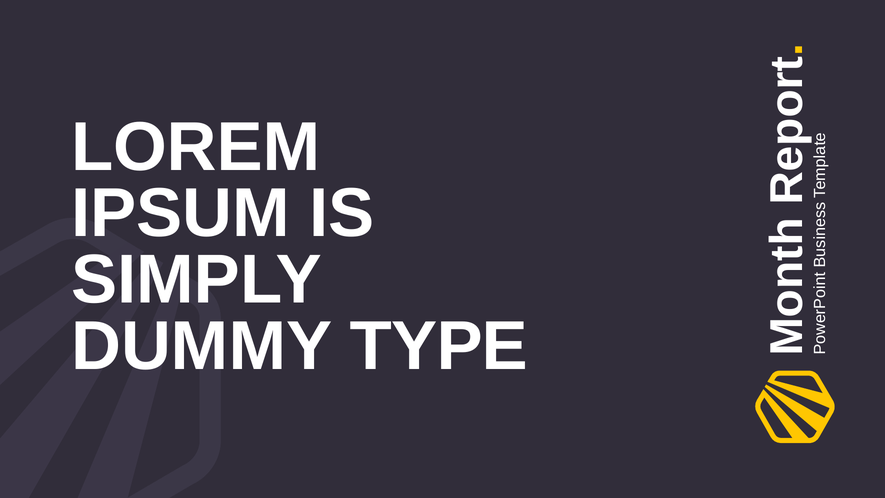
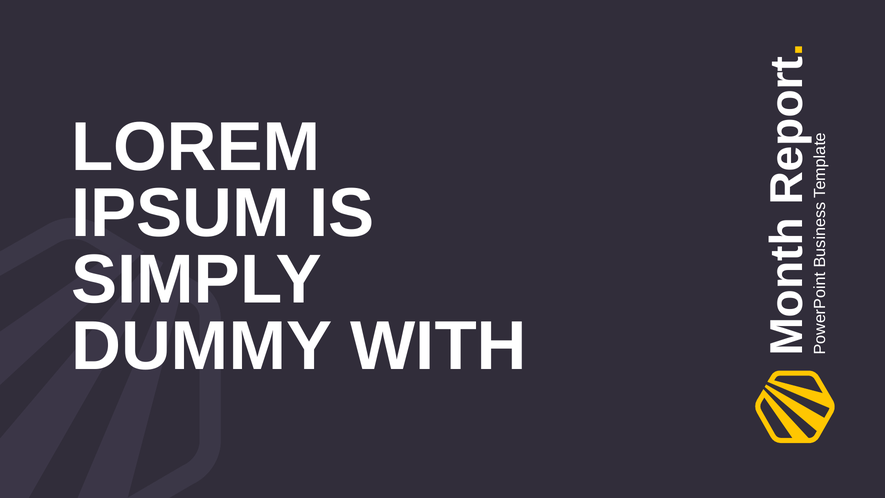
TYPE: TYPE -> WITH (438, 346)
